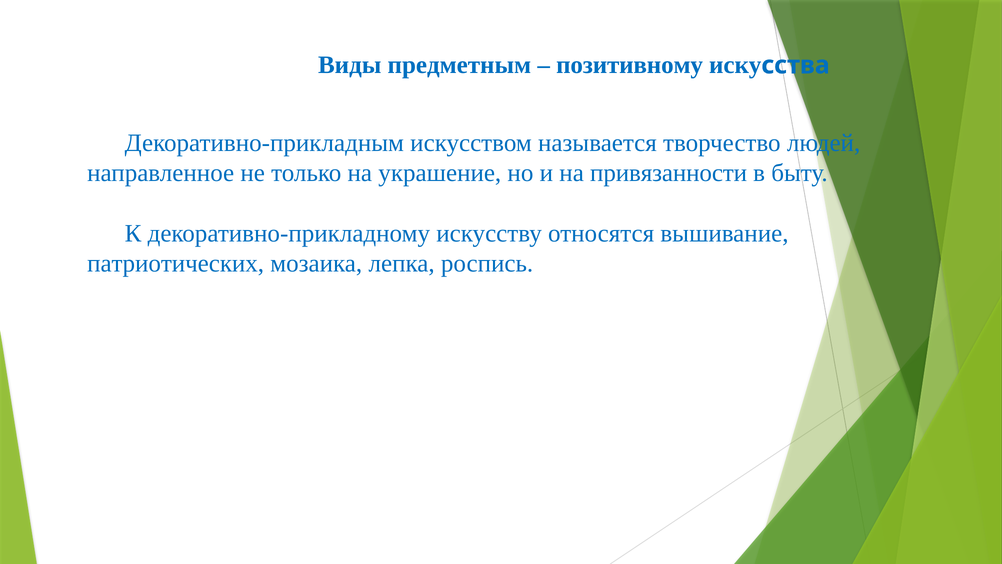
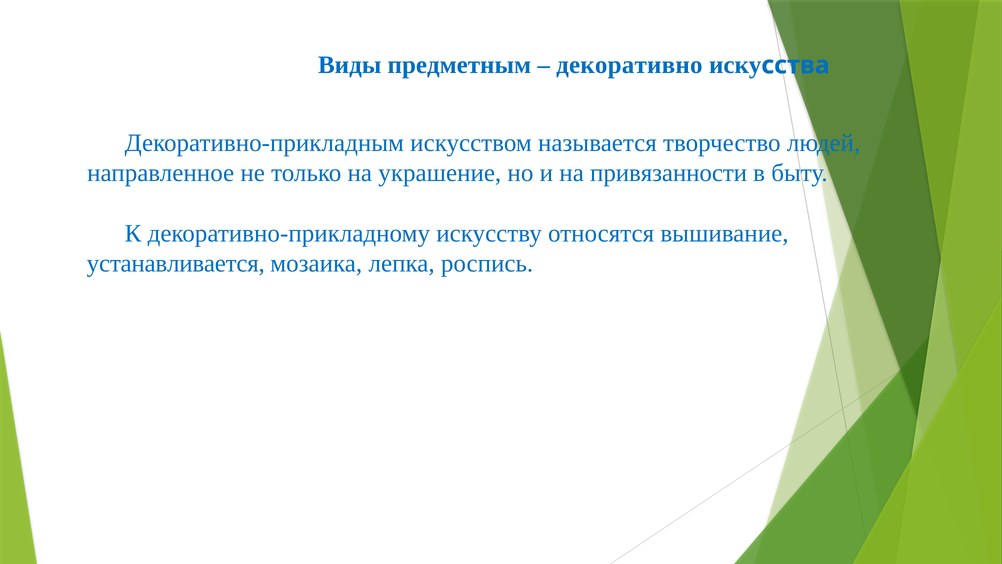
позитивному: позитивному -> декоративно (629, 65)
патриотических: патриотических -> устанавливается (176, 263)
